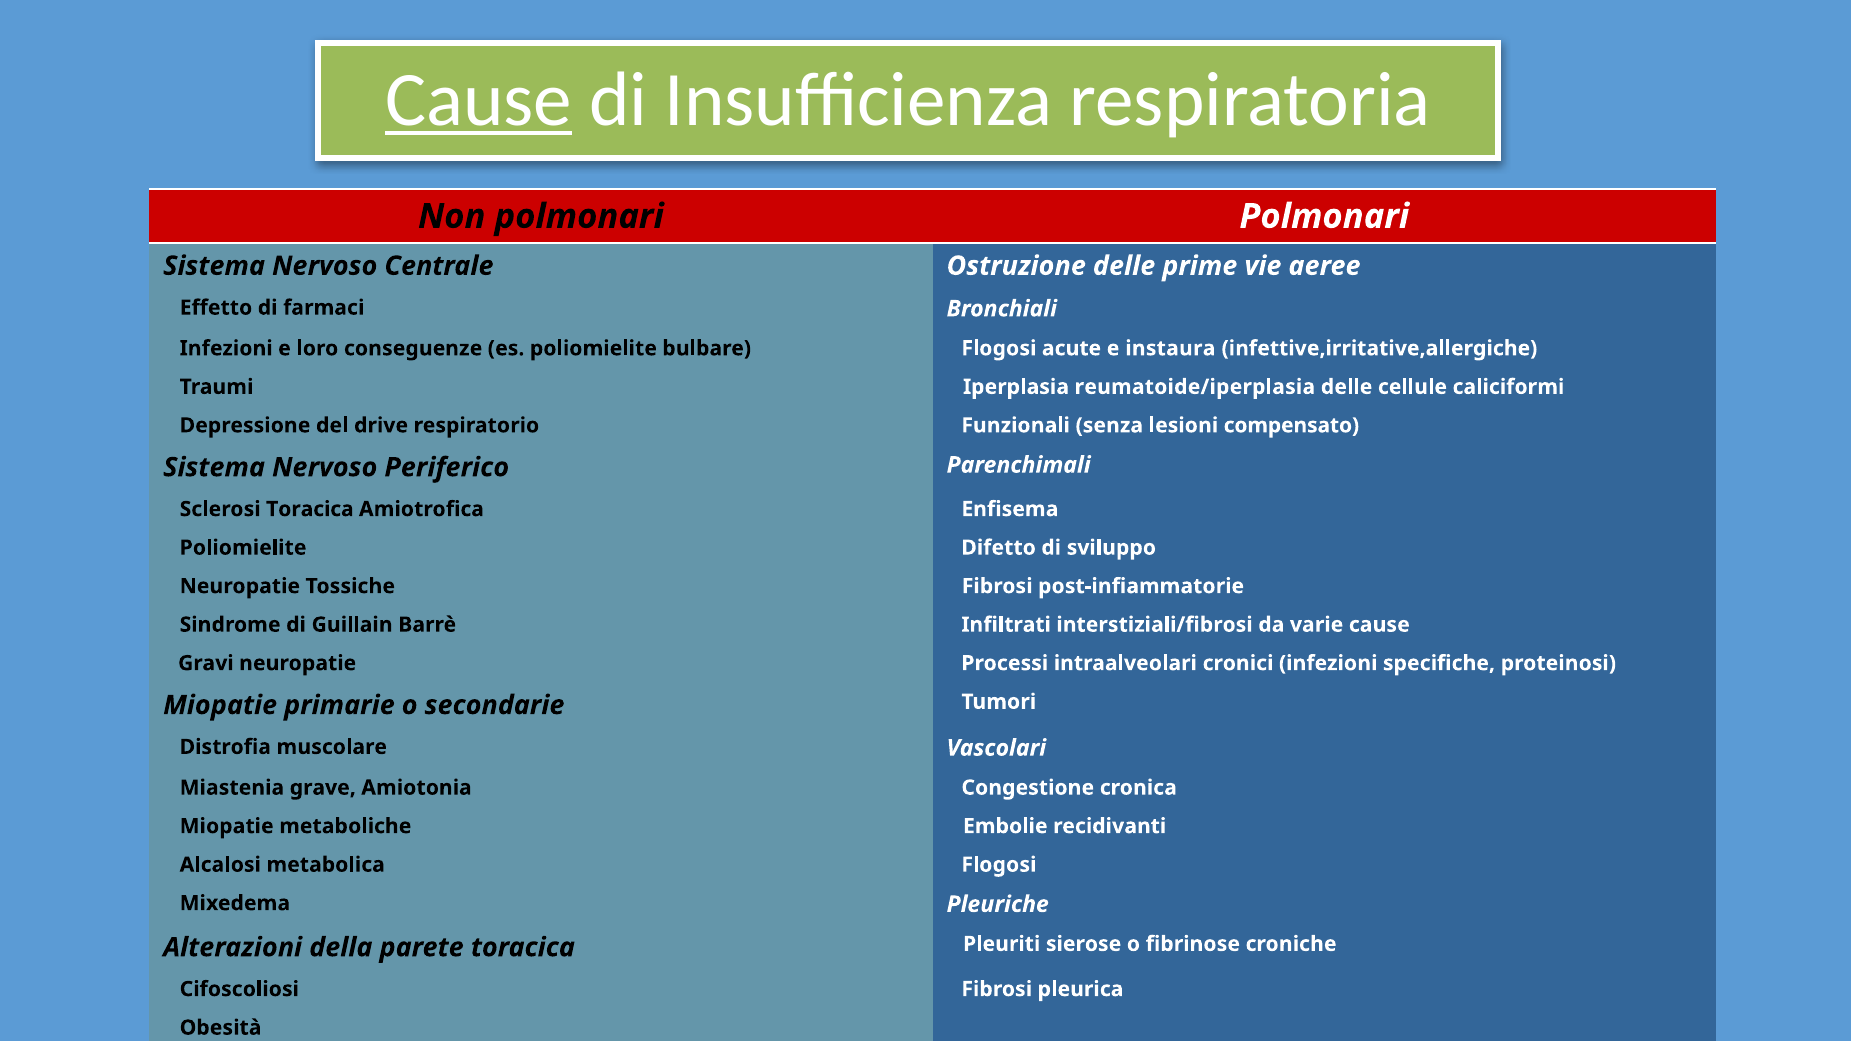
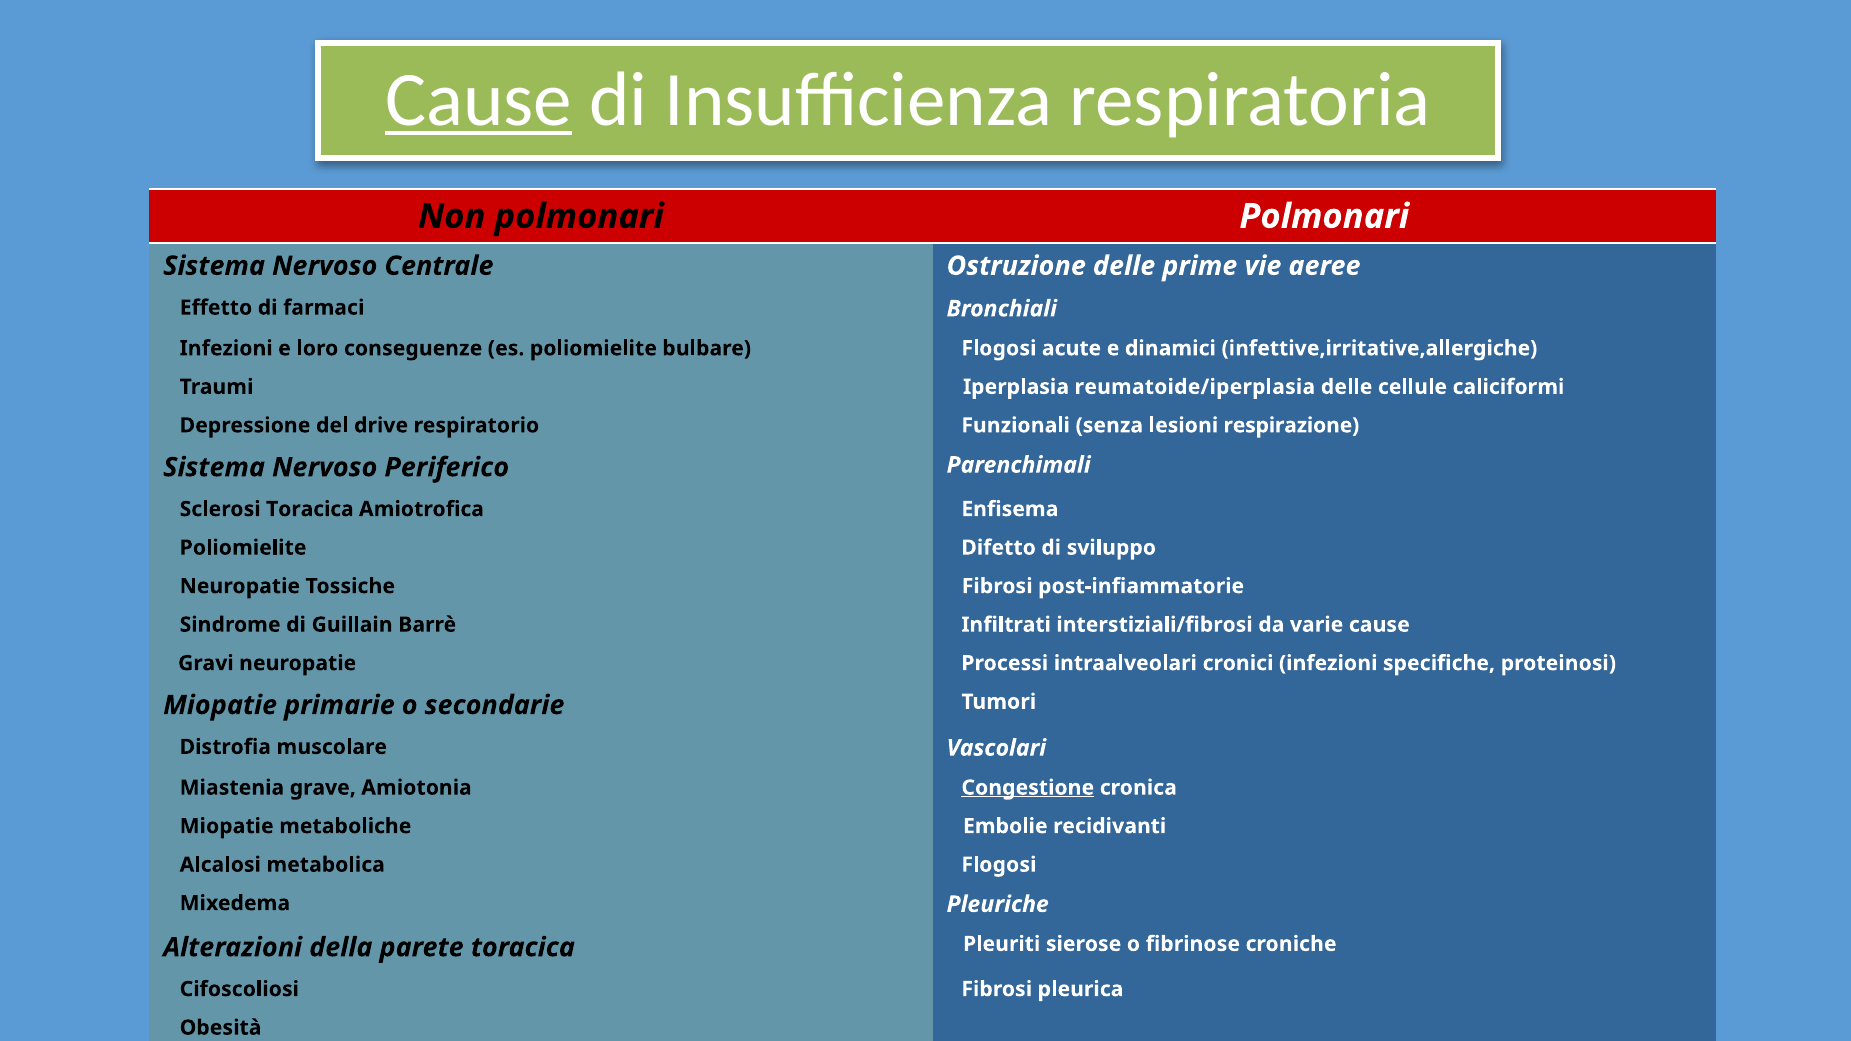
instaura: instaura -> dinamici (1170, 348)
compensato: compensato -> respirazione (1291, 425)
Congestione underline: none -> present (1028, 788)
